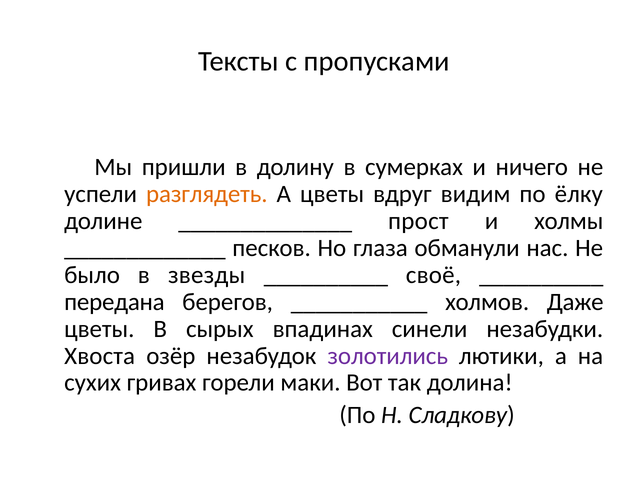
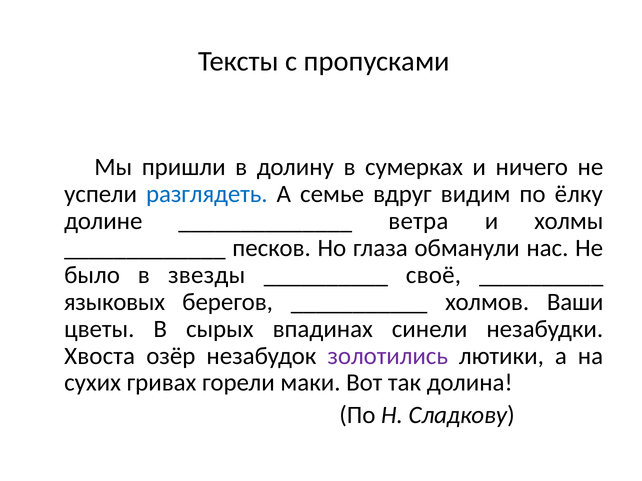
разглядеть colour: orange -> blue (207, 194)
А цветы: цветы -> семье (332, 194)
прост: прост -> ветра (418, 221)
передана: передана -> языковых (114, 302)
Даже: Даже -> Ваши (575, 302)
